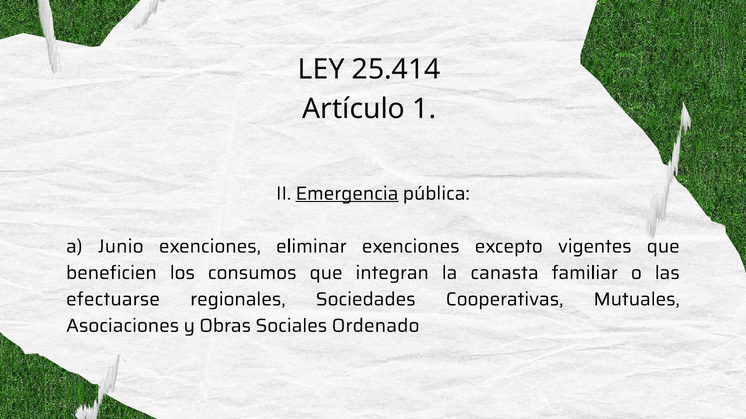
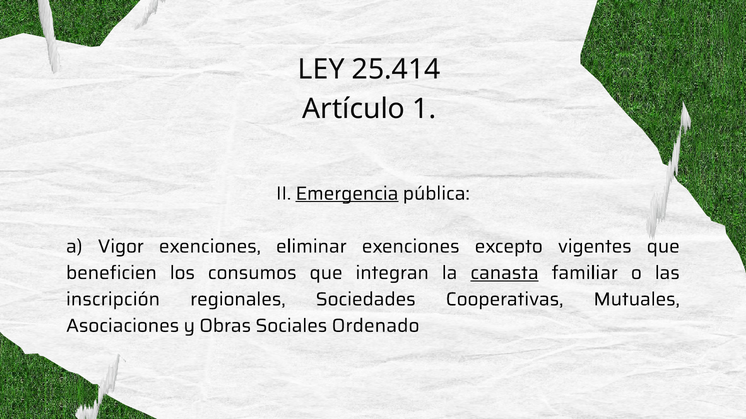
Junio: Junio -> Vigor (121, 247)
canasta underline: none -> present (505, 273)
efectuarse: efectuarse -> inscripción (113, 300)
